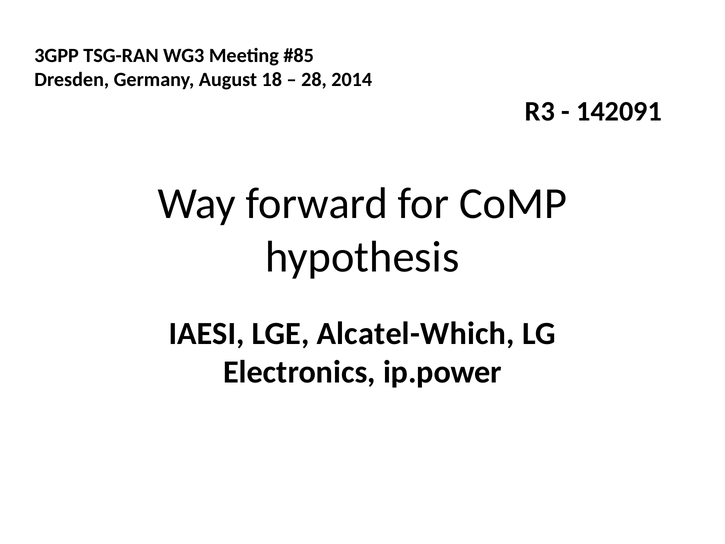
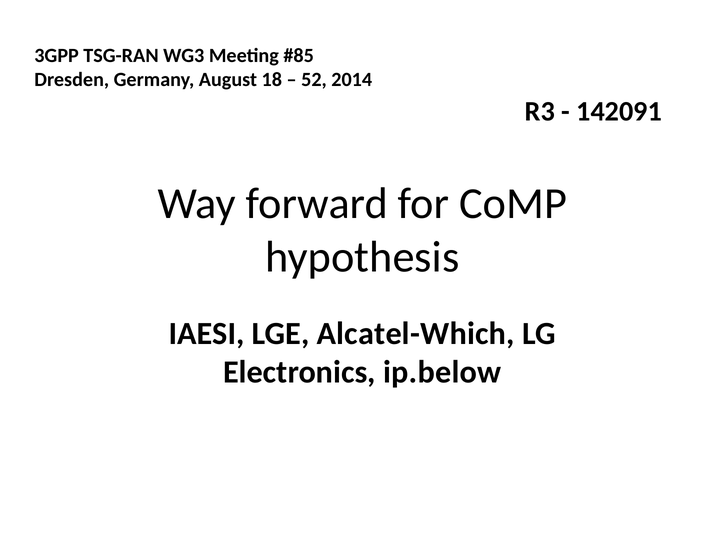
28: 28 -> 52 (314, 80)
ip.power: ip.power -> ip.below (442, 372)
